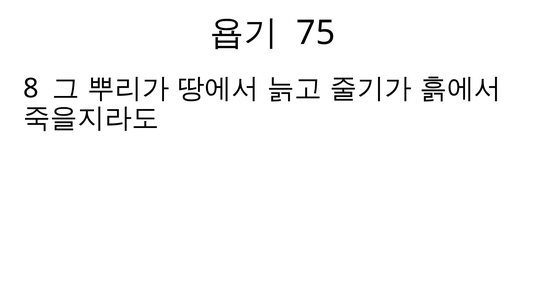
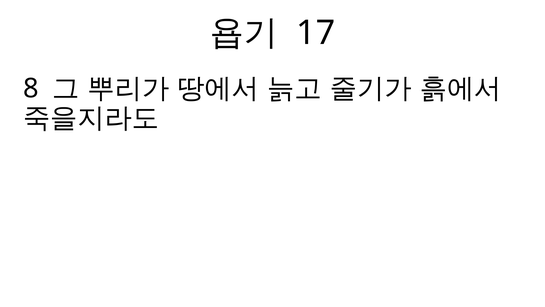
75: 75 -> 17 (316, 33)
